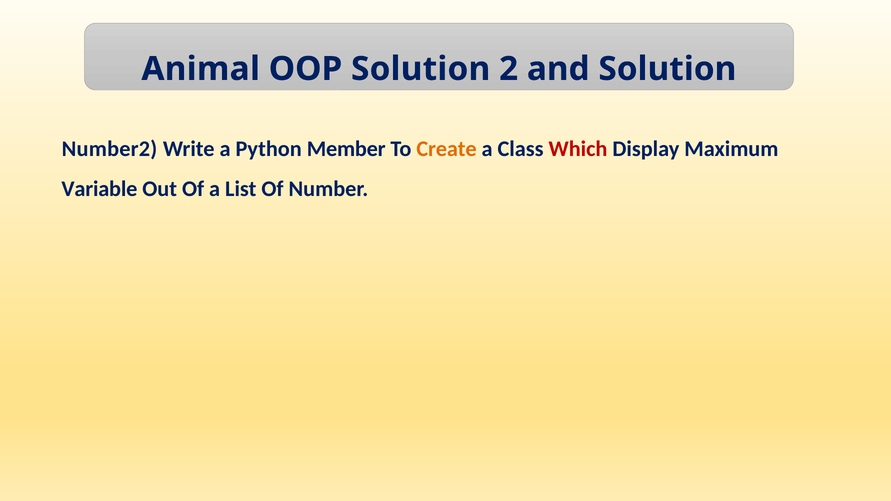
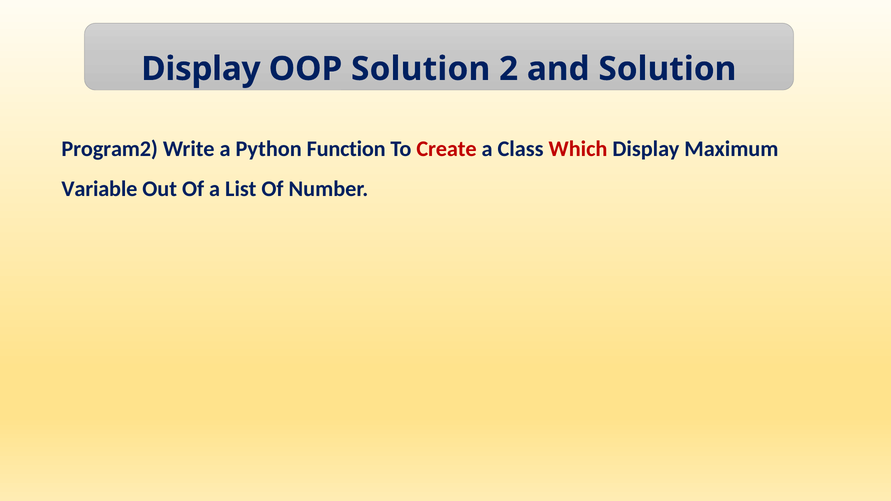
Animal: Animal -> Display (201, 69)
Number2: Number2 -> Program2 (110, 149)
Member: Member -> Function (346, 149)
Create colour: orange -> red (447, 149)
